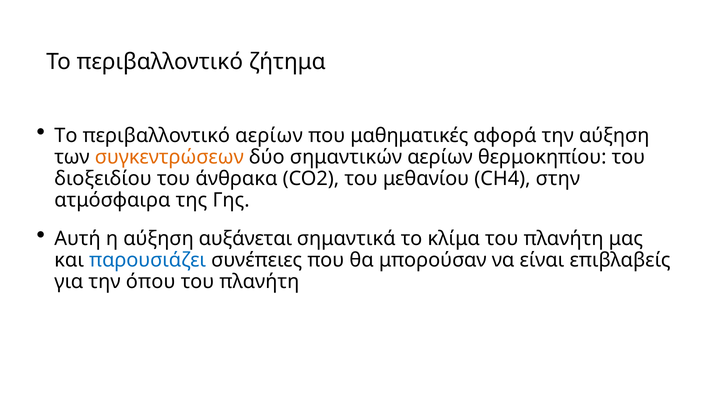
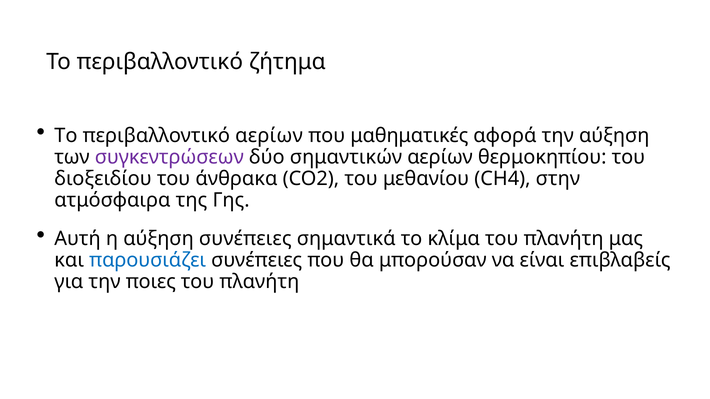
συγκεντρώσεων colour: orange -> purple (169, 157)
αύξηση αυξάνεται: αυξάνεται -> συνέπειες (245, 239)
όπου: όπου -> ποιες (151, 282)
